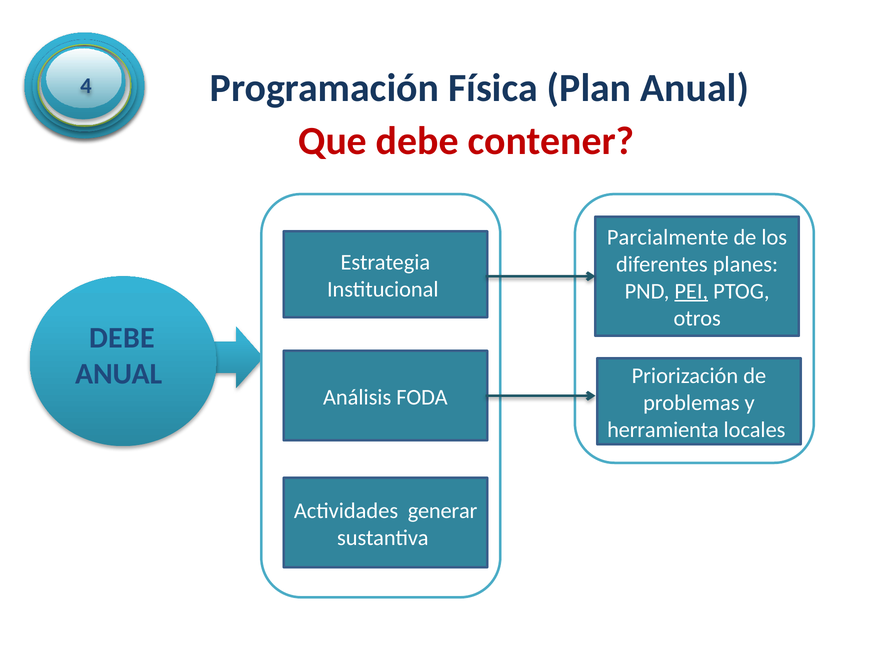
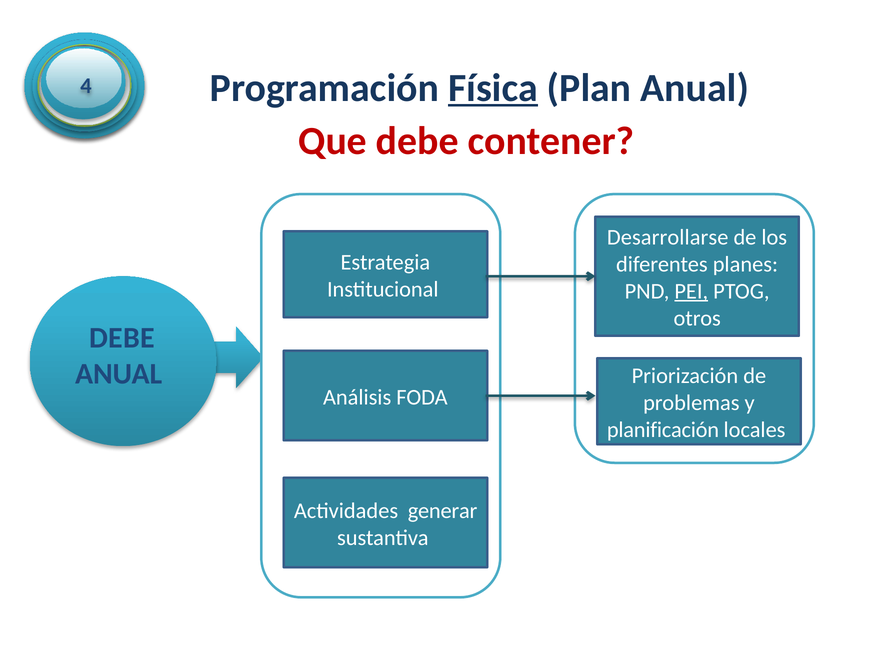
Física underline: none -> present (493, 88)
Parcialmente: Parcialmente -> Desarrollarse (668, 237)
herramienta: herramienta -> planificación (663, 430)
